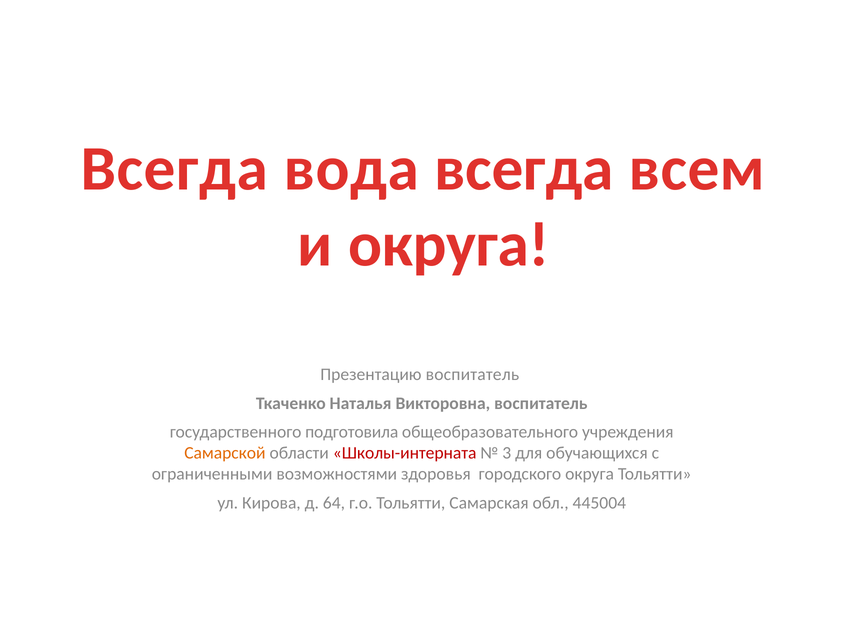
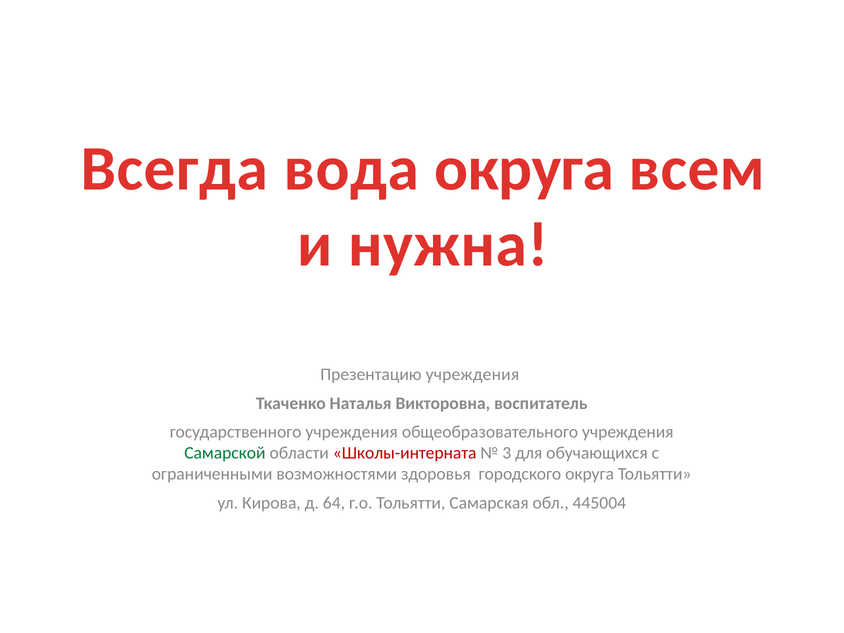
вода всегда: всегда -> округа (524, 169)
и округа: округа -> нужна (448, 245)
Презентацию воспитатель: воспитатель -> учреждения (472, 375)
государственного подготовила: подготовила -> учреждения (352, 432)
Самарской colour: orange -> green (225, 453)
